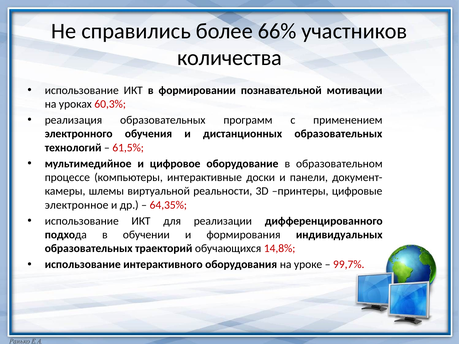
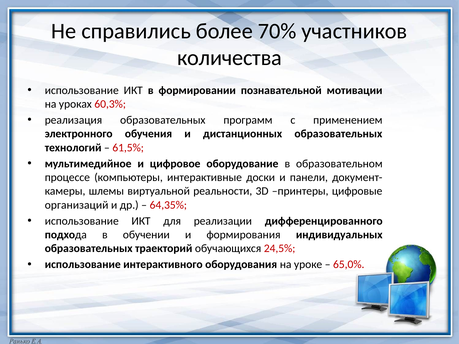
66%: 66% -> 70% (277, 31)
электронное: электронное -> организаций (77, 205)
14,8%: 14,8% -> 24,5% (280, 249)
99,7%: 99,7% -> 65,0% (349, 265)
